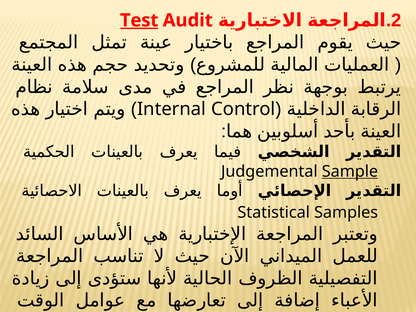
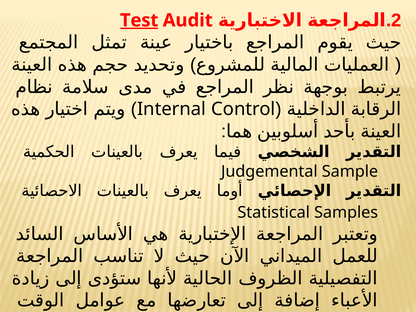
Sample underline: present -> none (350, 171)
